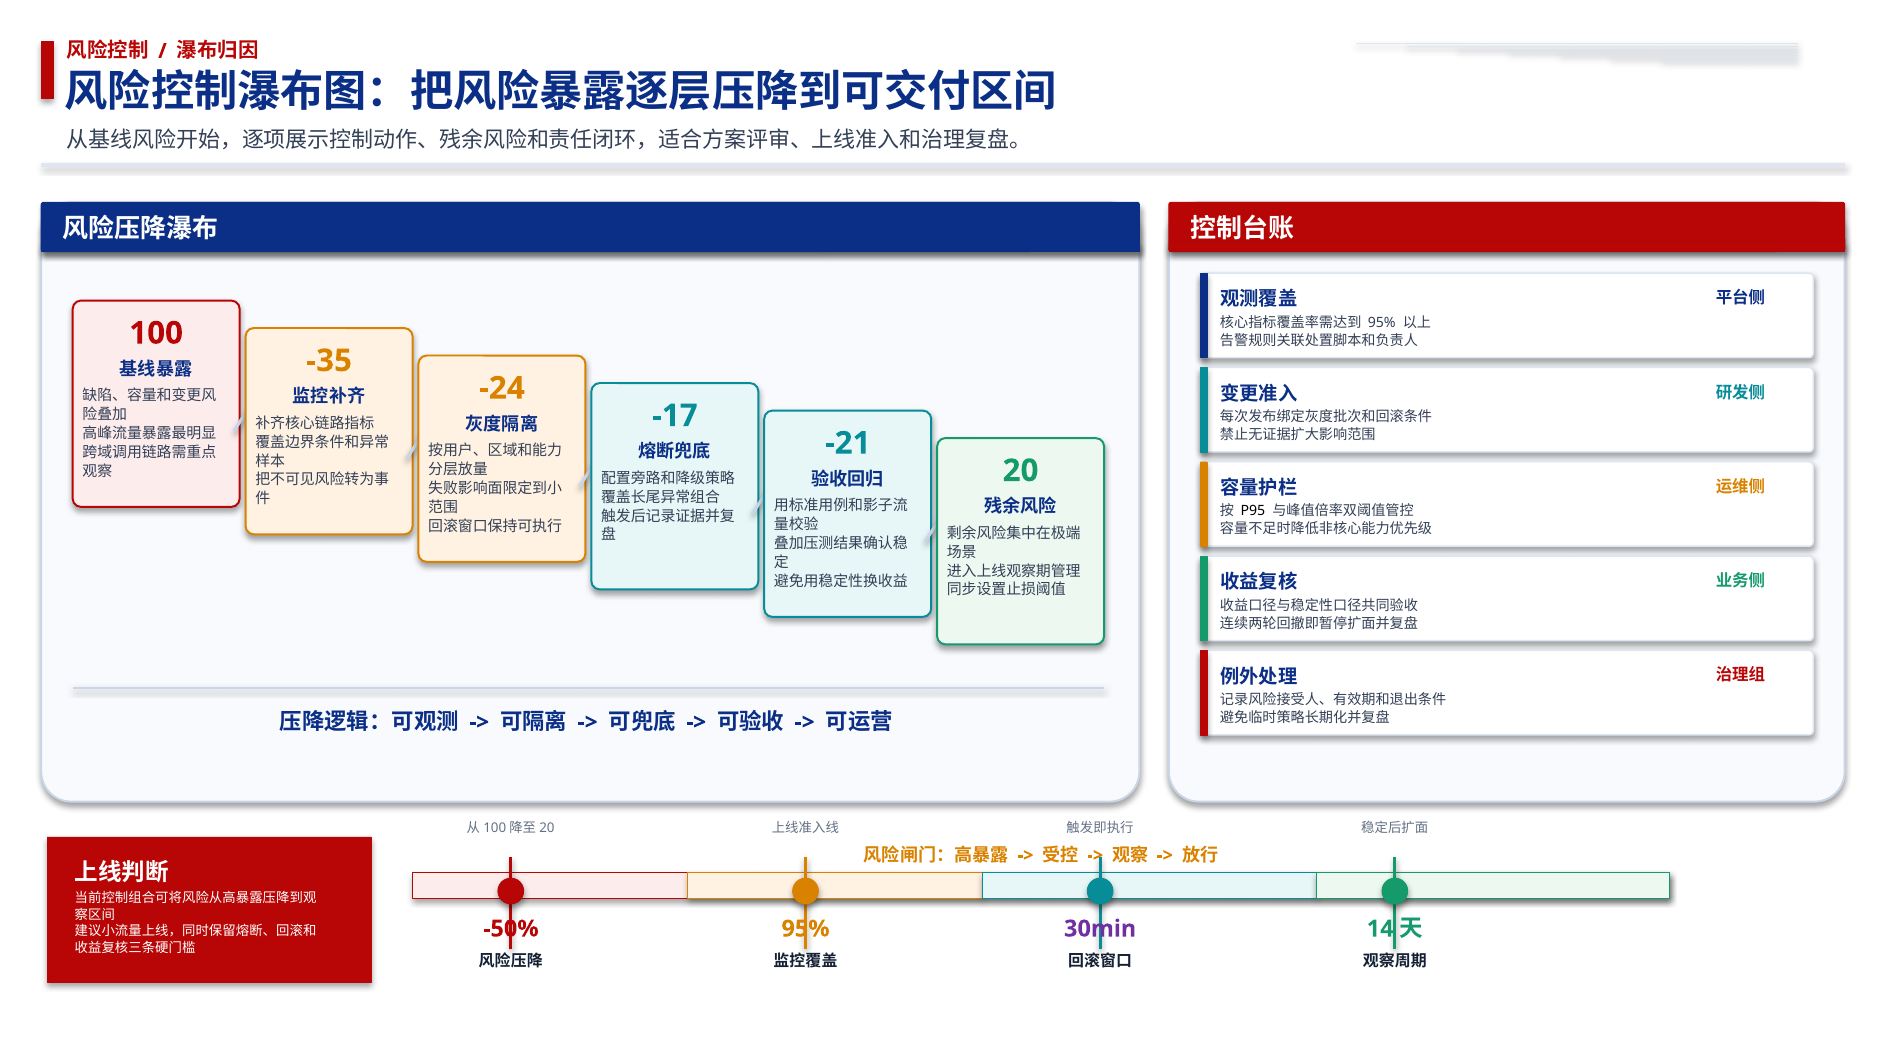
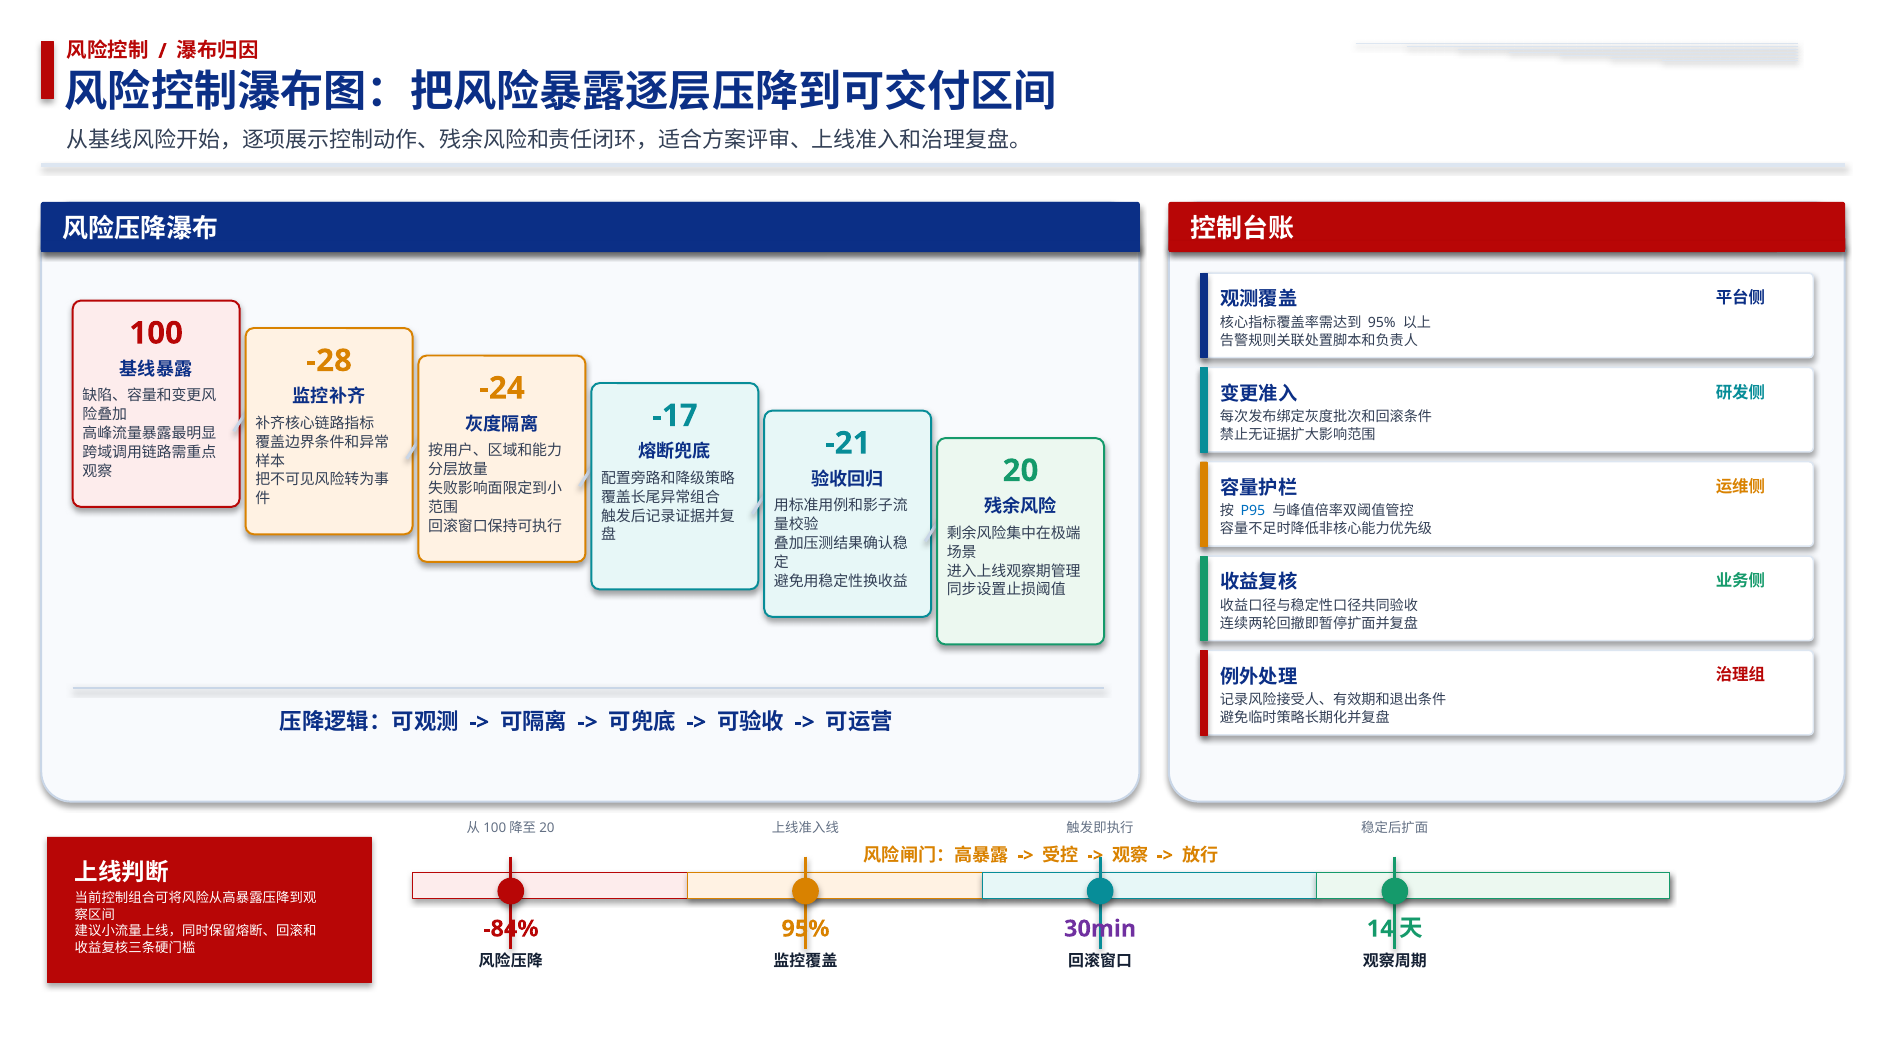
-35: -35 -> -28 (329, 361)
P95 colour: black -> blue (1253, 511)
-50%: -50% -> -84% (511, 929)
